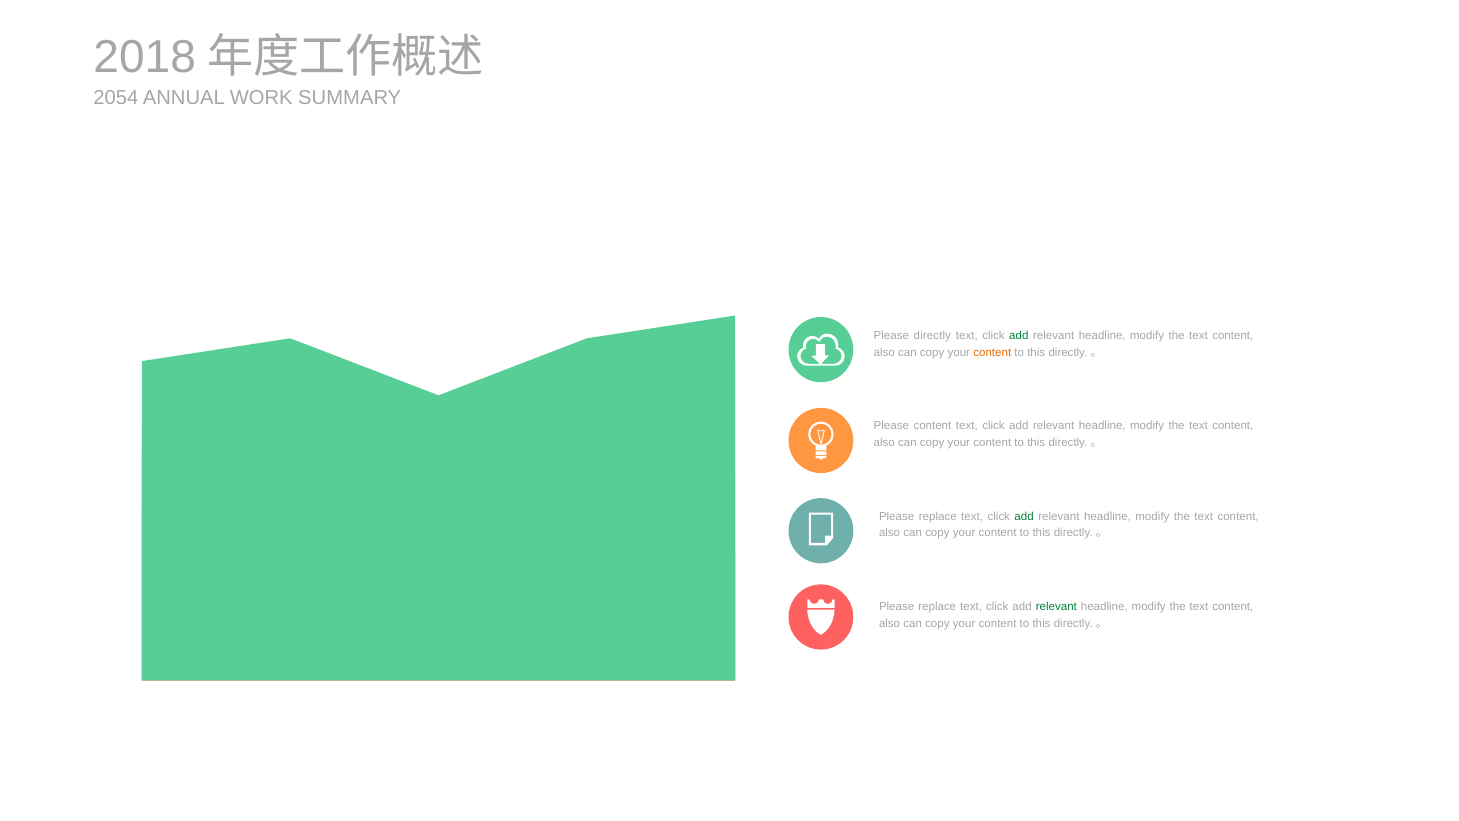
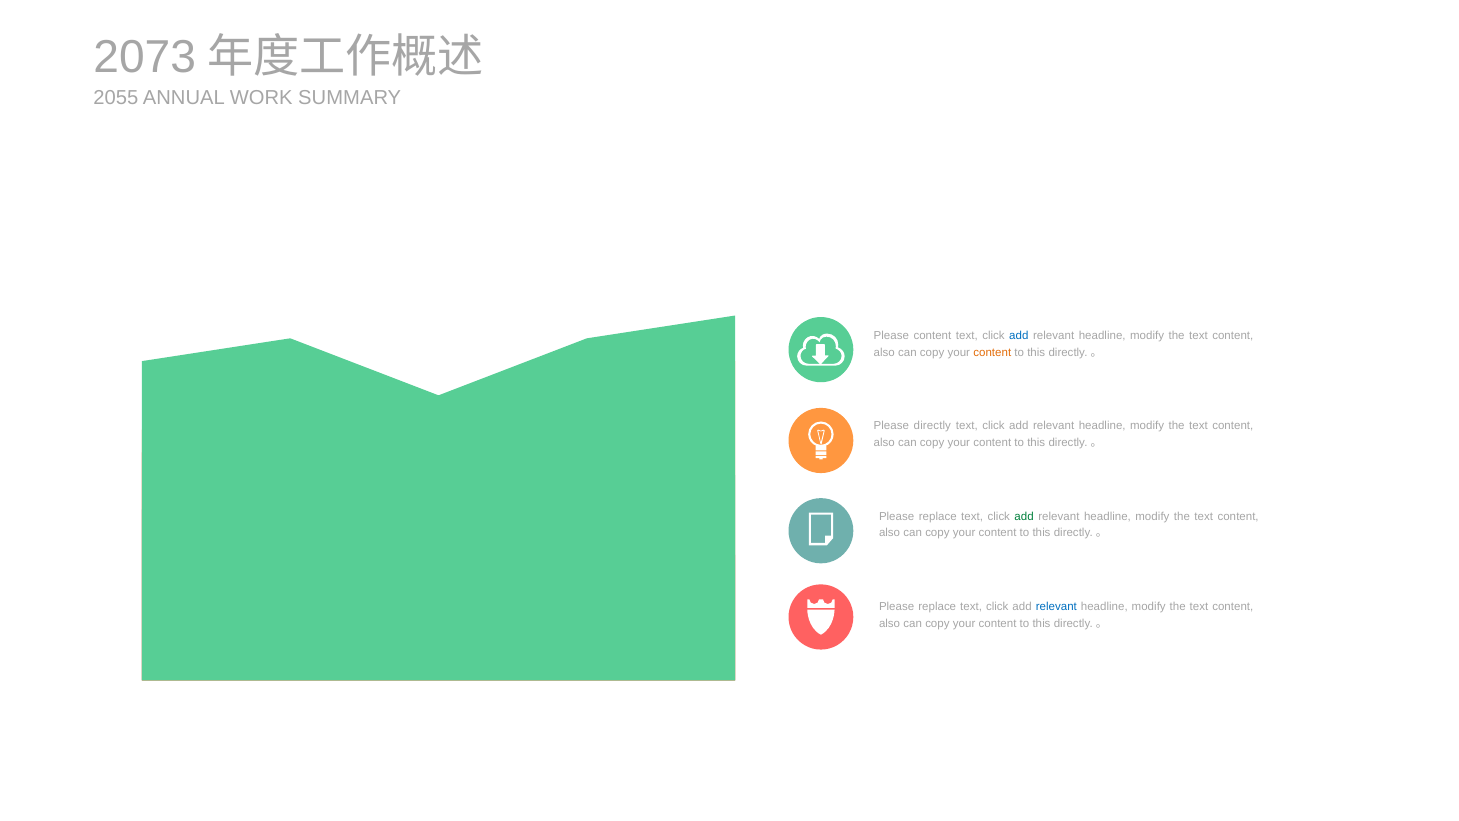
2018: 2018 -> 2073 (145, 58)
2054: 2054 -> 2055 (116, 98)
Please directly: directly -> content (932, 336)
add colour: green -> blue (1019, 336)
Please content: content -> directly (932, 426)
relevant colour: green -> blue (1056, 606)
